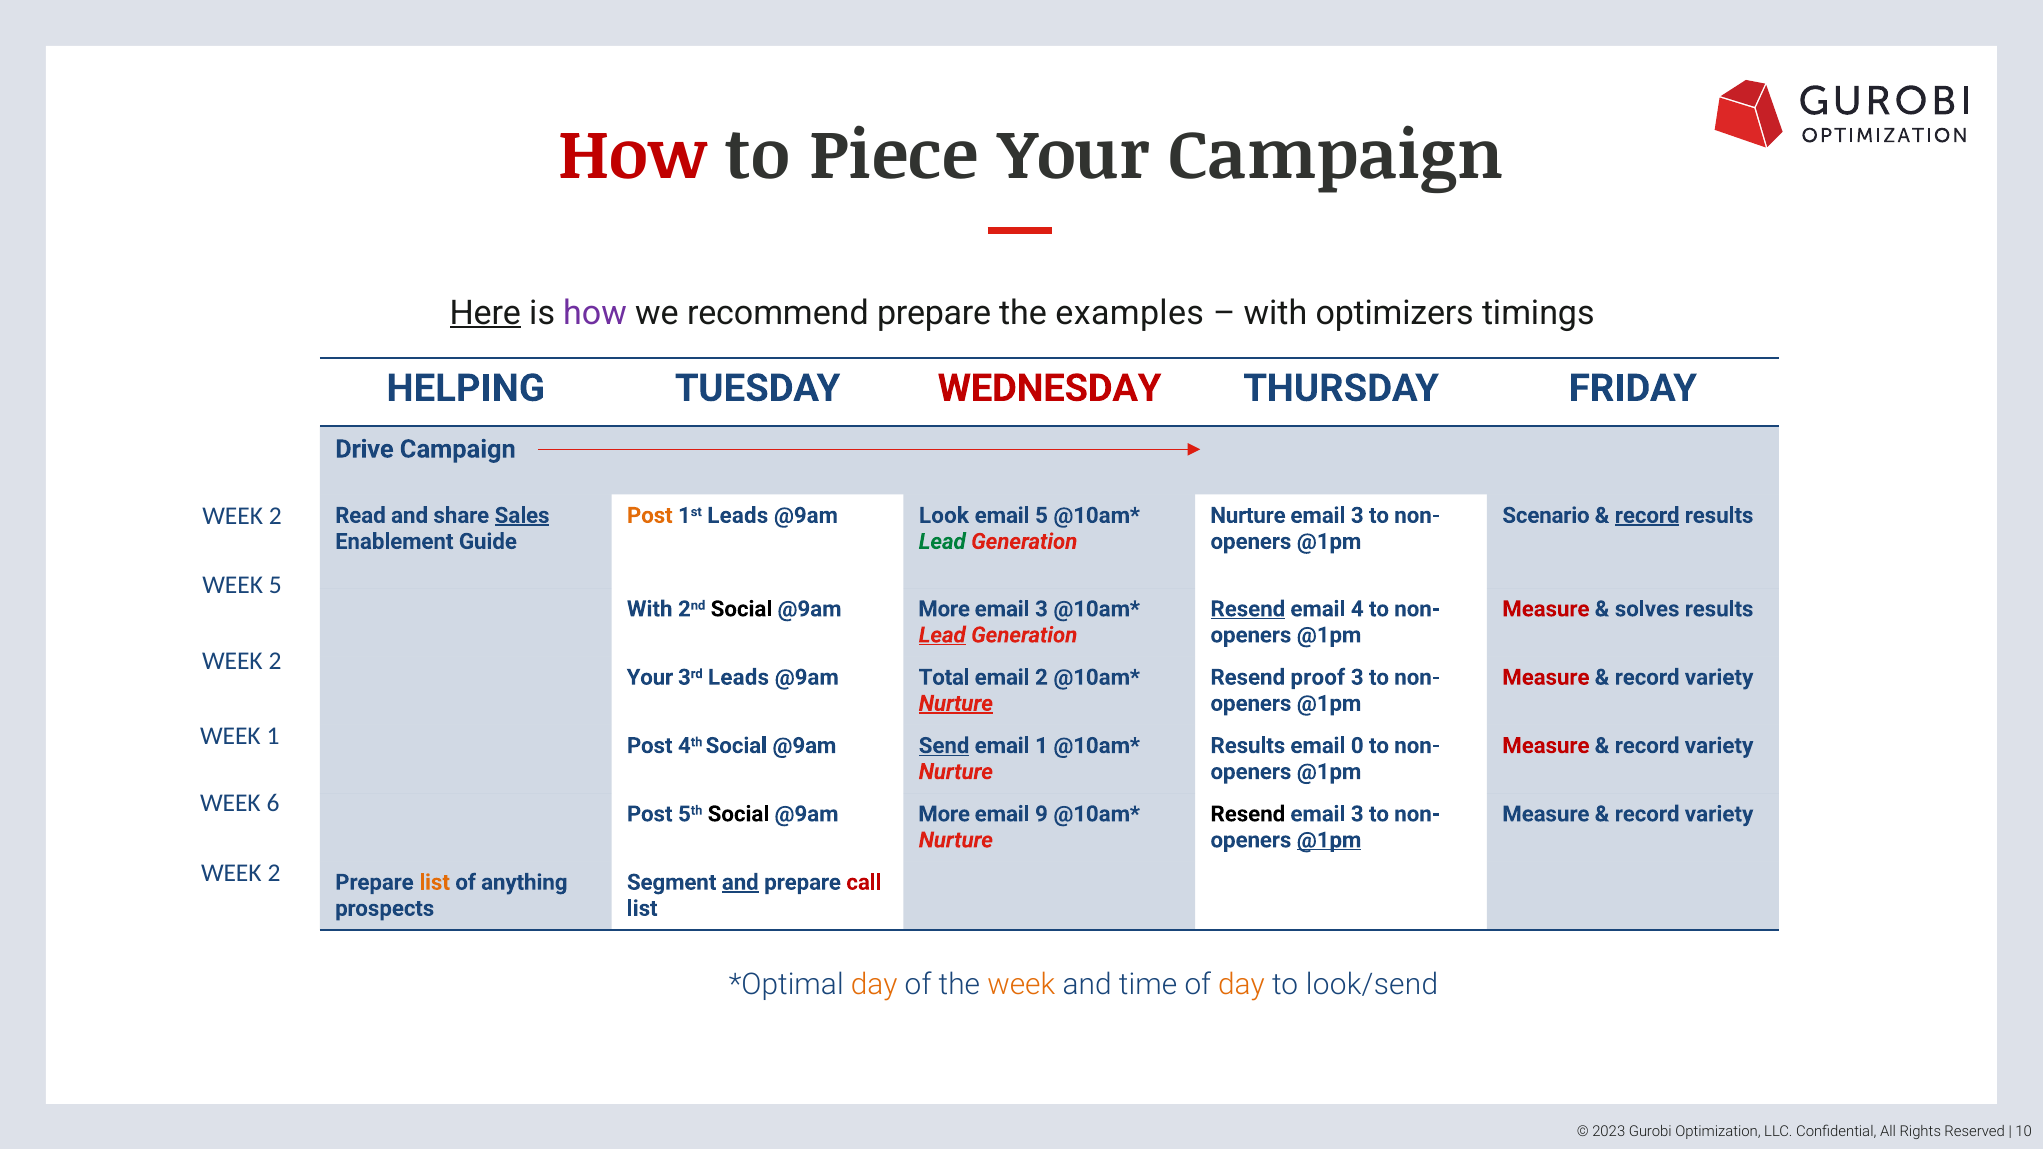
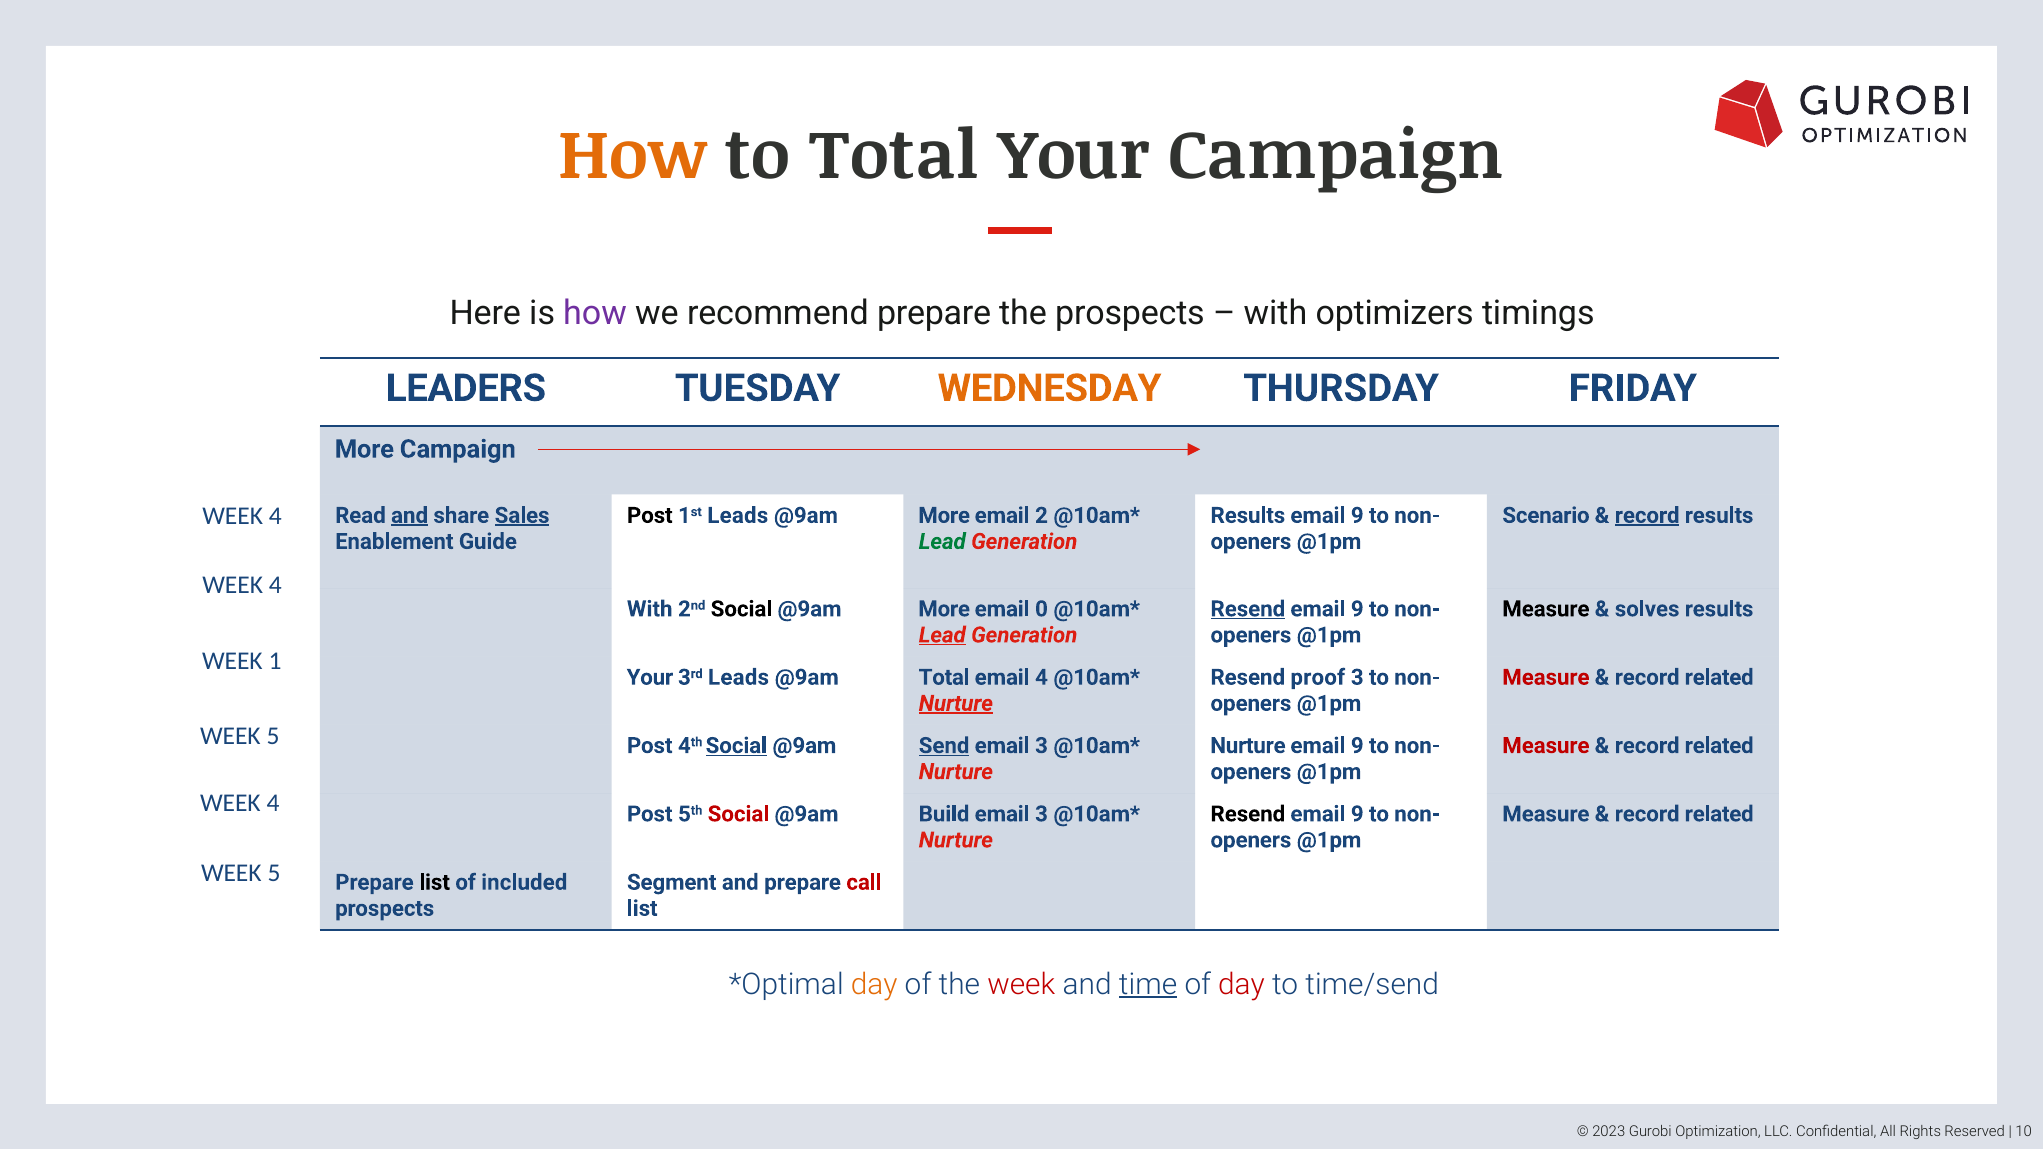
How colour: red -> orange (633, 156)
to Piece: Piece -> Total (894, 156)
Here underline: present -> none (485, 313)
the examples: examples -> prospects (1130, 313)
HELPING: HELPING -> LEADERS (466, 388)
WEDNESDAY colour: red -> orange (1050, 388)
Drive: Drive -> More (364, 449)
2: 2 -> 4 (275, 516)
and underline: none -> present (410, 516)
Post colour: orange -> black (650, 516)
Look: Look -> More (944, 516)
email 5: 5 -> 2 (1041, 516)
Nurture: Nurture -> Results (1248, 516)
3: 3 -> 9 (1357, 516)
5: 5 -> 4 (275, 586)
3: 3 -> 0 (1041, 609)
4: 4 -> 9 (1357, 609)
Measure colour: red -> black (1546, 609)
2: 2 -> 1 (275, 661)
email 2: 2 -> 4 (1041, 677)
variety: variety -> related (1719, 677)
1: 1 -> 5 (273, 737)
Social underline: none -> present (736, 746)
1: 1 -> 3 (1041, 746)
Results: Results -> Nurture (1248, 746)
0: 0 -> 9 (1357, 746)
variety: variety -> related (1719, 746)
6: 6 -> 4 (273, 804)
Social colour: black -> red (738, 814)
More: More -> Build (944, 814)
9: 9 -> 3 (1041, 814)
3: 3 -> 9 (1357, 814)
variety: variety -> related (1719, 814)
@1pm underline: present -> none (1329, 840)
2: 2 -> 5 (274, 873)
list colour: orange -> black (435, 882)
anything: anything -> included (524, 882)
and underline: present -> none (740, 882)
week colour: orange -> red (1021, 985)
time underline: none -> present (1148, 985)
day colour: orange -> red (1242, 985)
look/send: look/send -> time/send (1372, 985)
